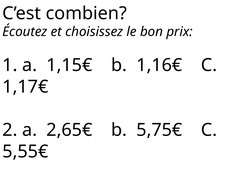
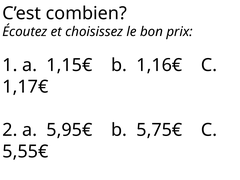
2,65€: 2,65€ -> 5,95€ (69, 130)
